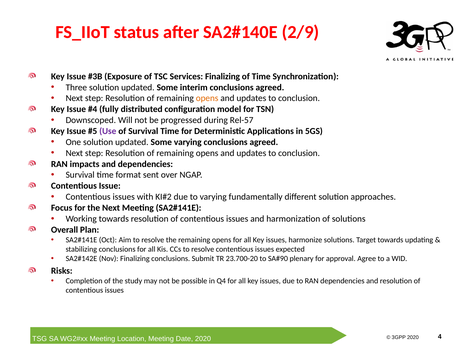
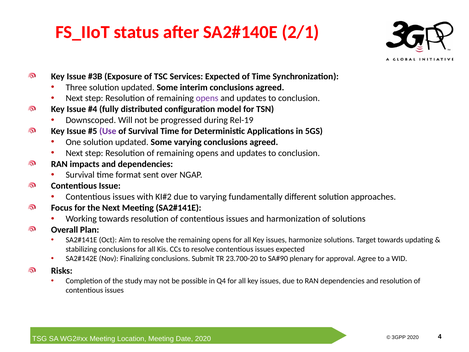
2/9: 2/9 -> 2/1 (300, 32)
Services Finalizing: Finalizing -> Expected (222, 76)
opens colour: orange -> purple (207, 98)
Rel-57: Rel-57 -> Rel-19 (242, 120)
